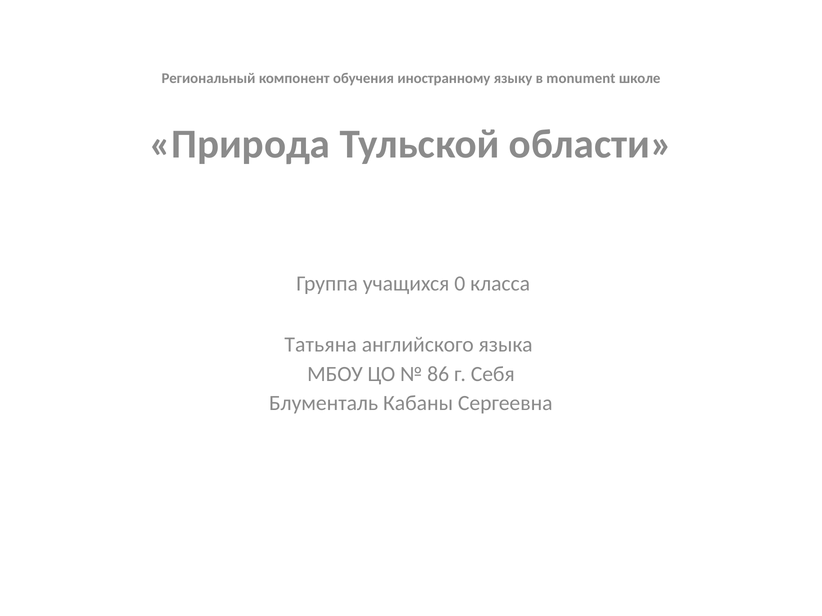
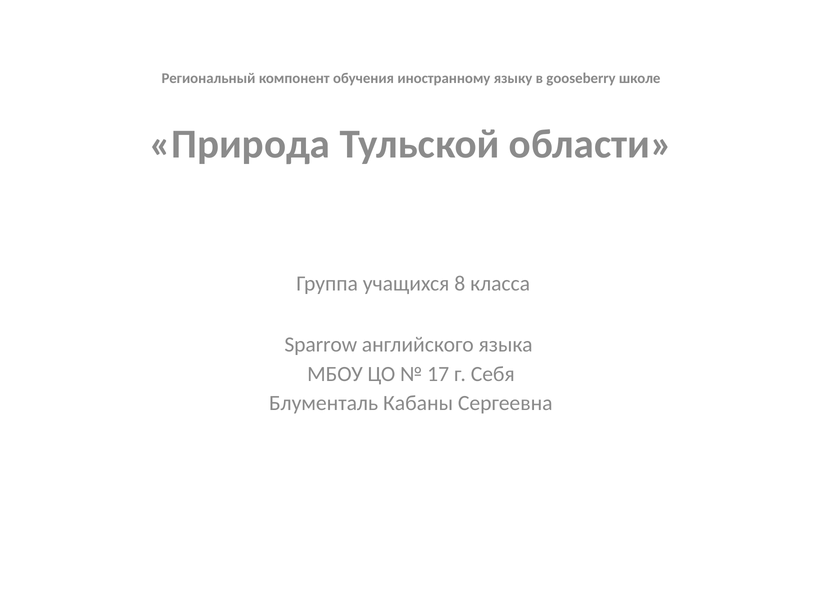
monument: monument -> gooseberry (581, 78)
0: 0 -> 8 (460, 284)
Татьяна: Татьяна -> Sparrow (321, 345)
86: 86 -> 17 (438, 374)
